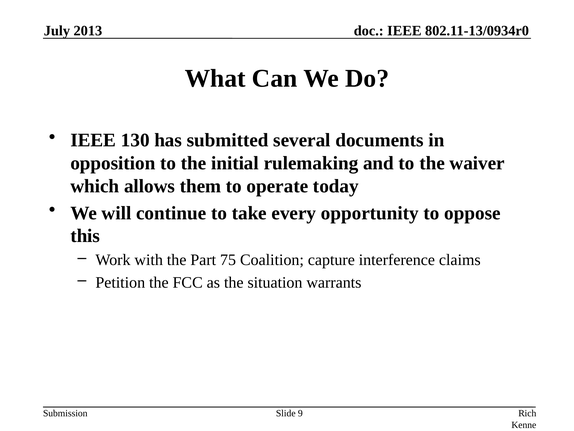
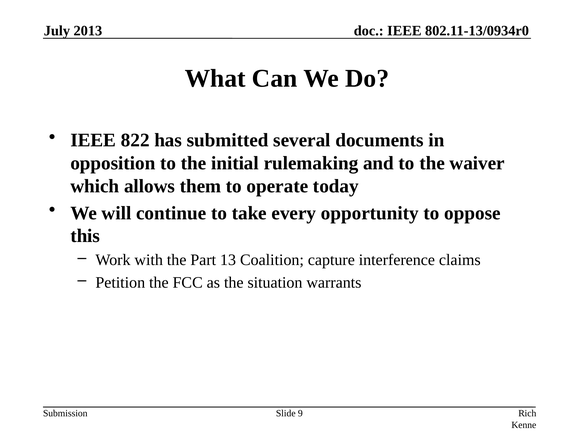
130: 130 -> 822 (135, 140)
75: 75 -> 13 (228, 260)
